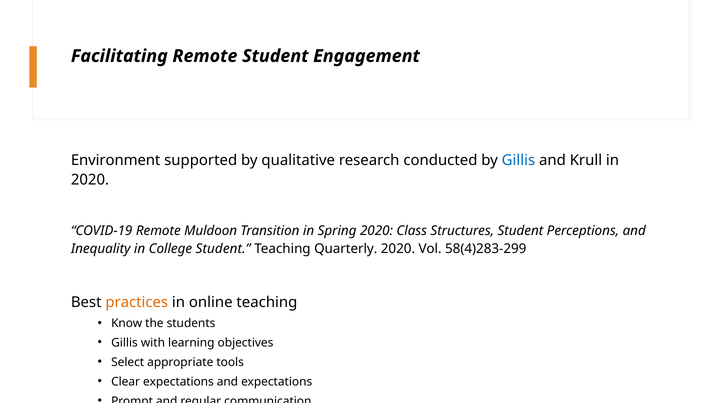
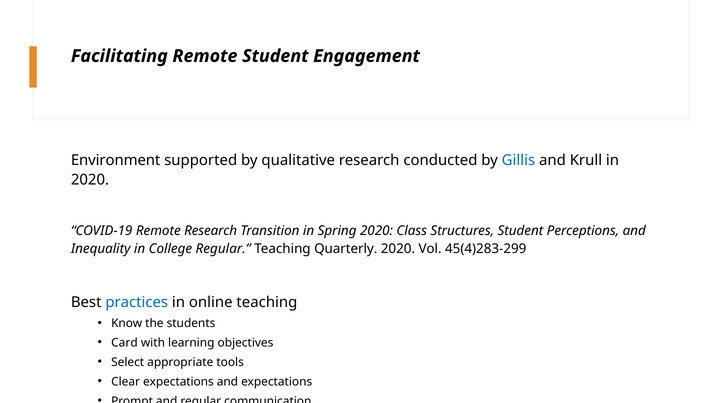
Remote Muldoon: Muldoon -> Research (211, 231)
College Student: Student -> Regular (223, 249)
58(4)283-299: 58(4)283-299 -> 45(4)283-299 (486, 249)
practices colour: orange -> blue (137, 302)
Gillis: Gillis -> Card (124, 343)
